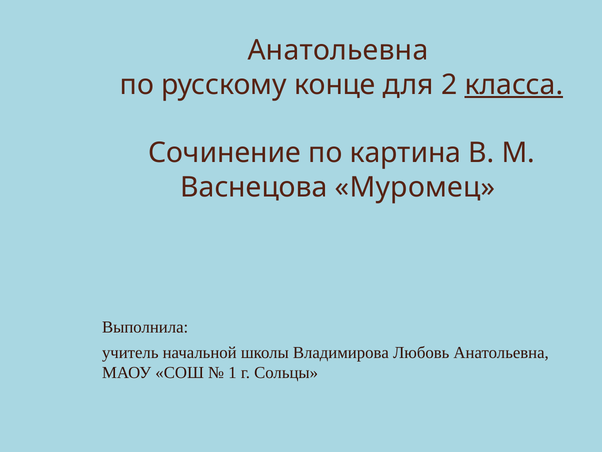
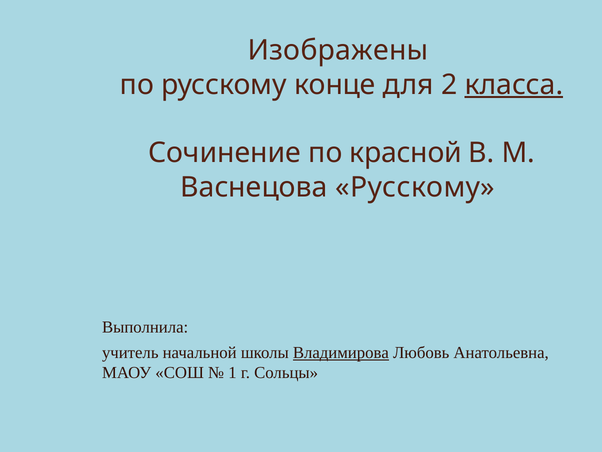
Анатольевна: Анатольевна -> Изображены (338, 50)
картина: картина -> красной (406, 153)
Васнецова Муромец: Муромец -> Русскому (415, 187)
Владимирова underline: none -> present (341, 352)
